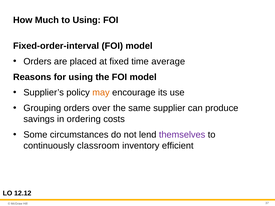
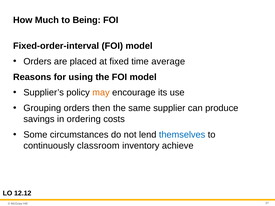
to Using: Using -> Being (87, 20)
over: over -> then (101, 108)
themselves colour: purple -> blue (182, 135)
efficient: efficient -> achieve (178, 146)
